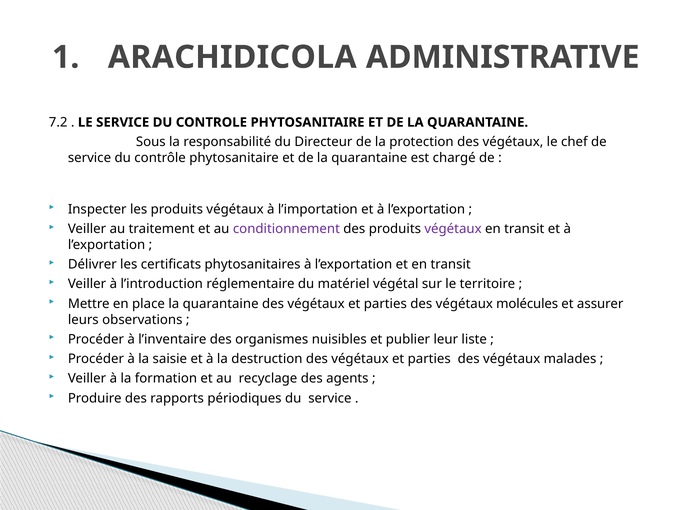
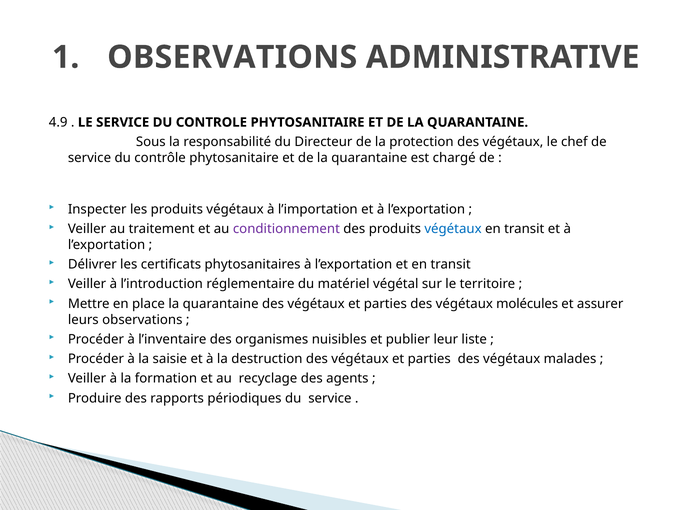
ARACHIDICOLA: ARACHIDICOLA -> OBSERVATIONS (232, 57)
7.2: 7.2 -> 4.9 (58, 122)
végétaux colour: purple -> blue (453, 229)
